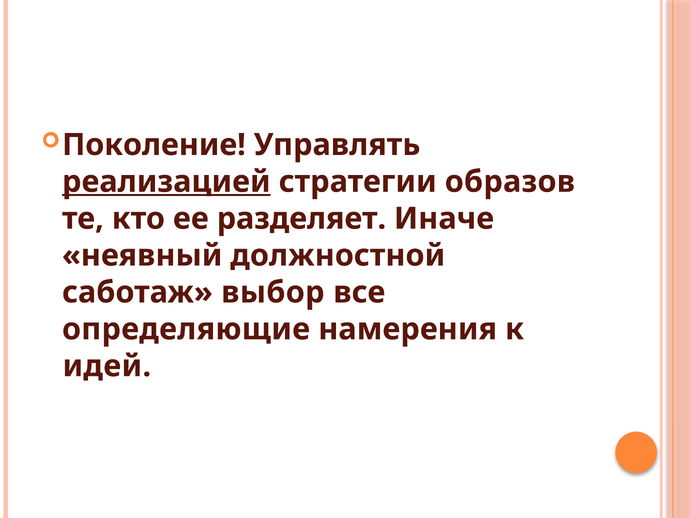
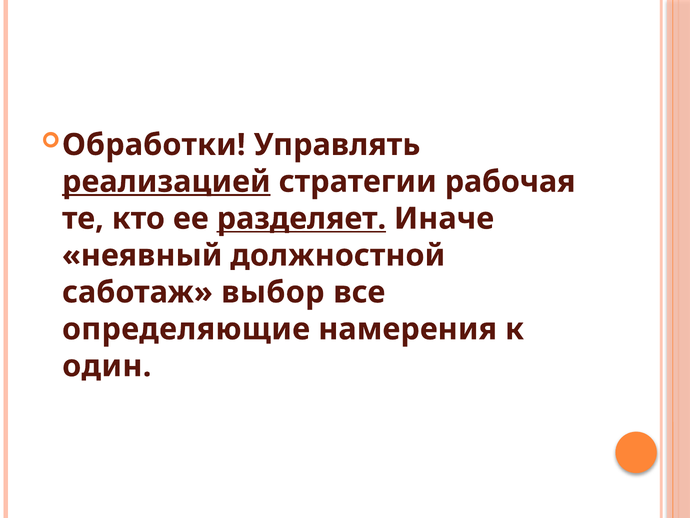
Поколение: Поколение -> Обработки (154, 145)
образов: образов -> рабочая (510, 182)
разделяет underline: none -> present (301, 218)
идей: идей -> один (107, 366)
